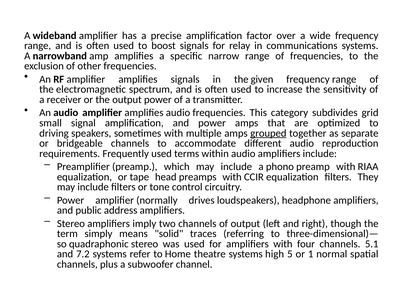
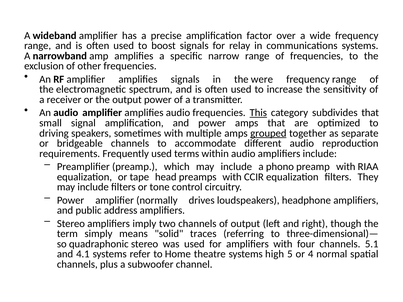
given: given -> were (262, 79)
This underline: none -> present (258, 113)
subdivides grid: grid -> that (370, 113)
7.2: 7.2 -> 4.1 (83, 254)
1: 1 -> 4 (311, 254)
